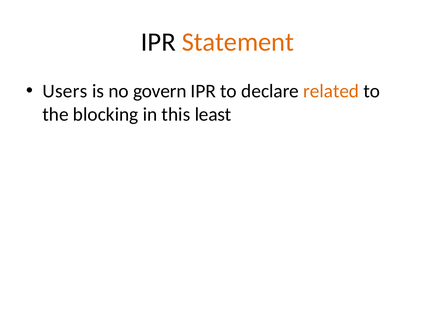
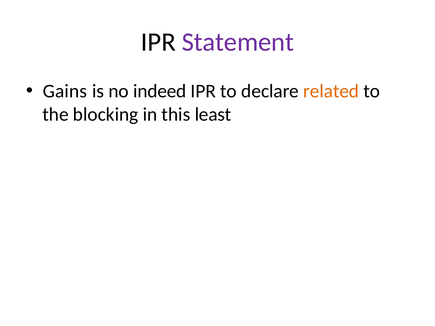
Statement colour: orange -> purple (238, 42)
Users: Users -> Gains (65, 91)
govern: govern -> indeed (160, 91)
